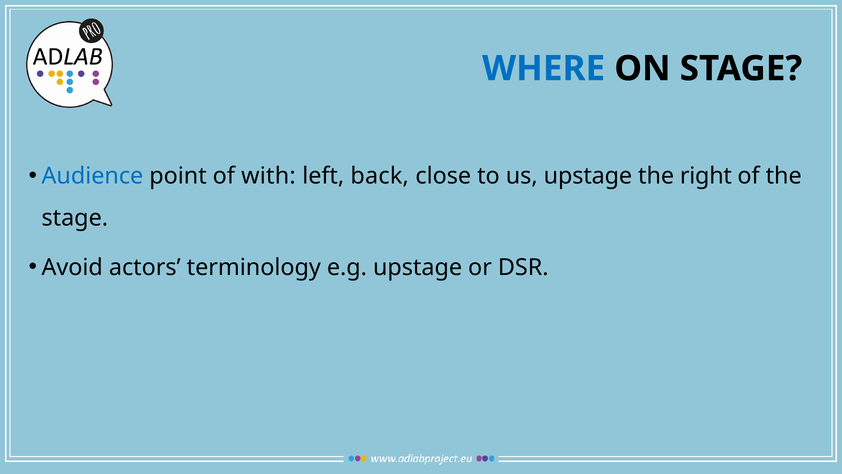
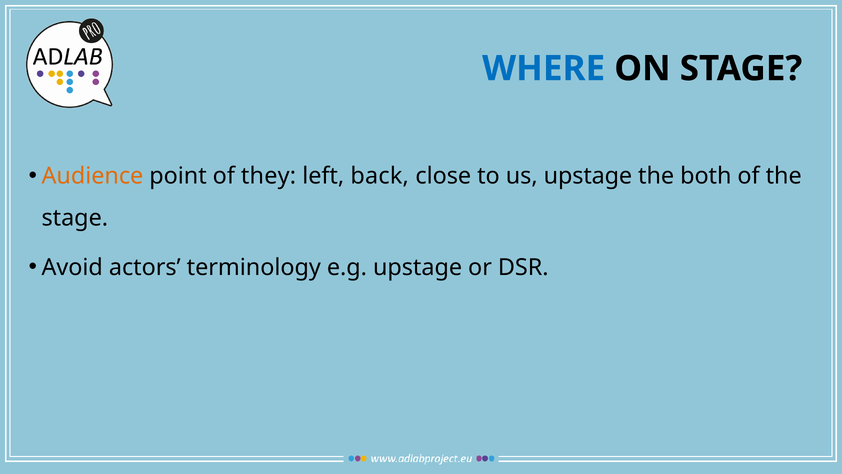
Audience colour: blue -> orange (92, 176)
with: with -> they (268, 176)
right: right -> both (706, 176)
